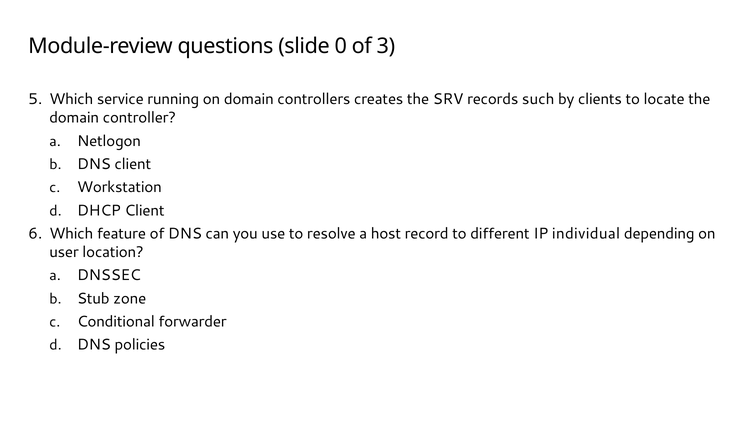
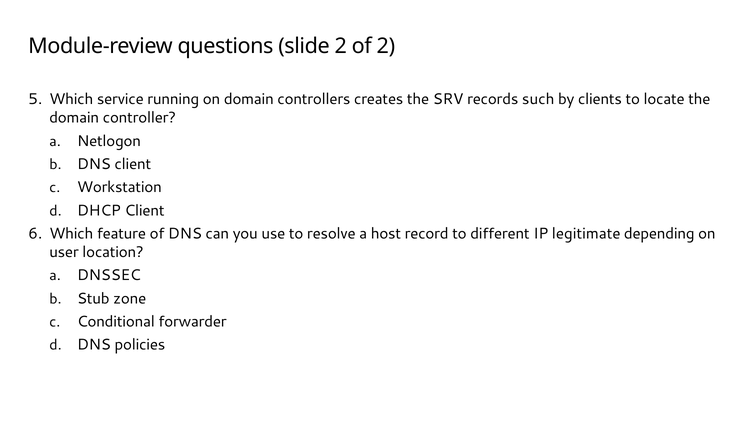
slide 0: 0 -> 2 (341, 46)
of 3: 3 -> 2 (386, 46)
individual: individual -> legitimate (586, 233)
